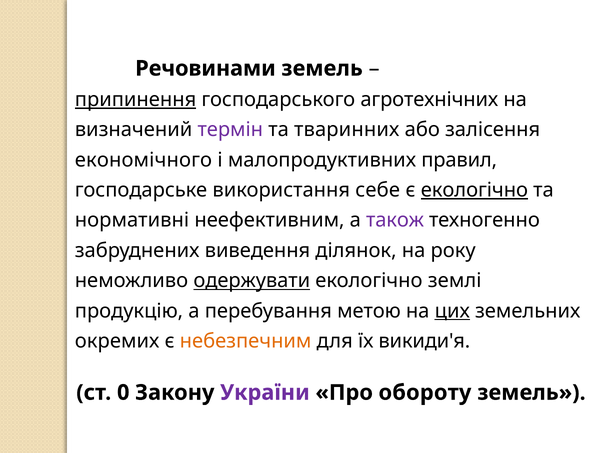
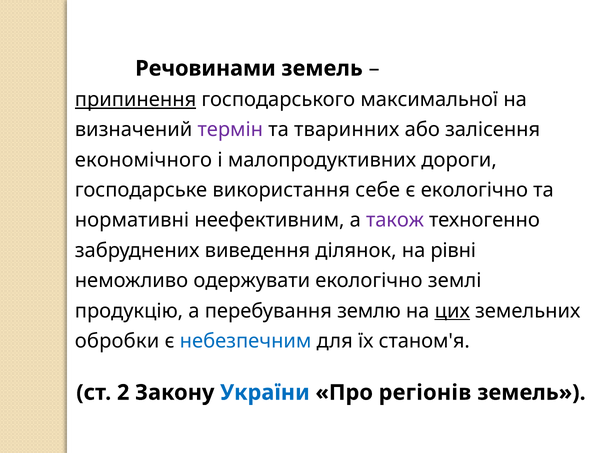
агротехнічних: агротехнічних -> максимальної (429, 100)
правил: правил -> дороги (459, 160)
екологічно underline: present -> none (474, 190)
року: року -> рівні (453, 251)
одержувати underline: present -> none (252, 281)
метою: метою -> землю (369, 311)
окремих: окремих -> обробки (117, 341)
небезпечним colour: orange -> blue (246, 341)
викиди'я: викиди'я -> станом'я (424, 341)
0: 0 -> 2 (123, 393)
України colour: purple -> blue (265, 393)
обороту: обороту -> регіонів (425, 393)
